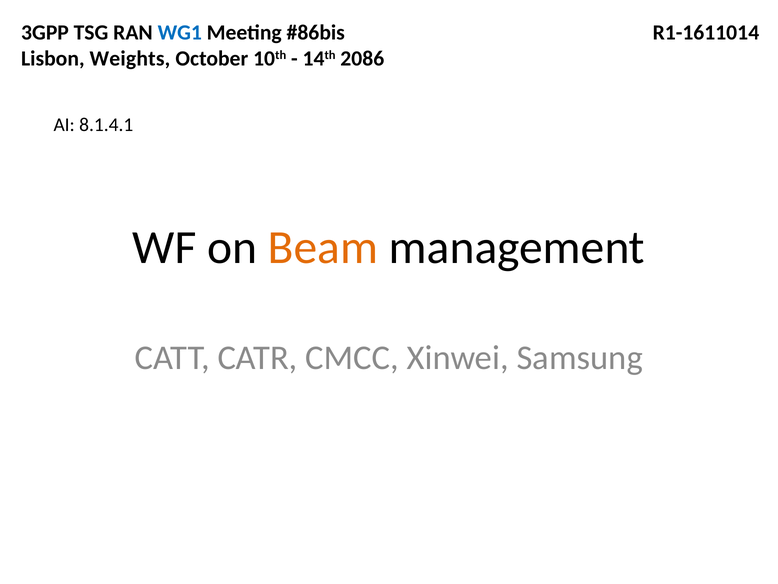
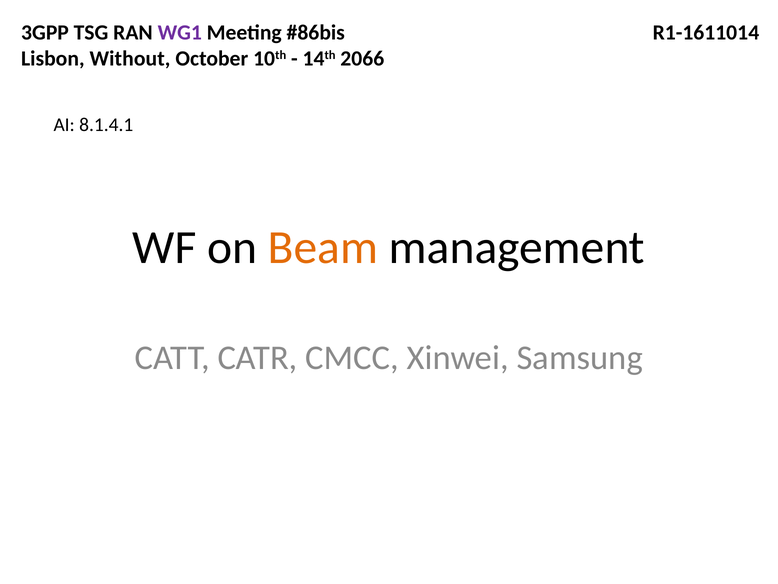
WG1 colour: blue -> purple (180, 33)
Weights: Weights -> Without (130, 59)
2086: 2086 -> 2066 (362, 59)
